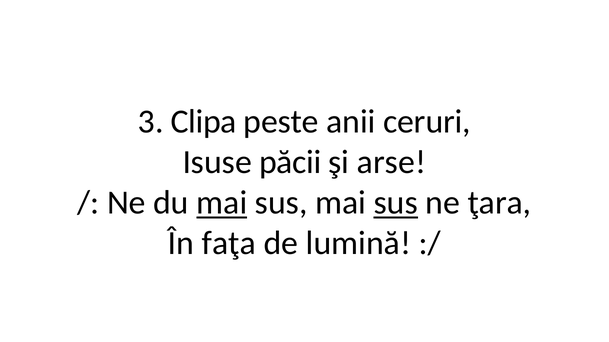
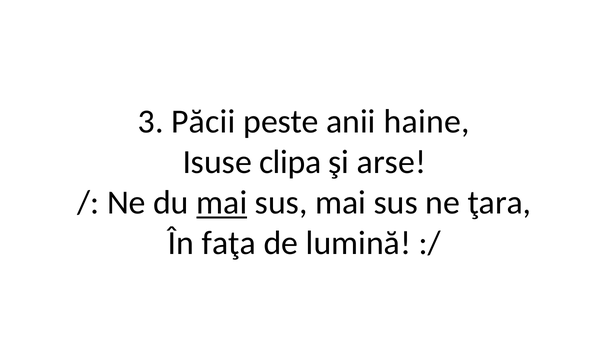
Clipa: Clipa -> Păcii (203, 122)
ceruri: ceruri -> haine (427, 122)
păcii: păcii -> clipa (290, 162)
sus underline: present -> none (396, 203)
